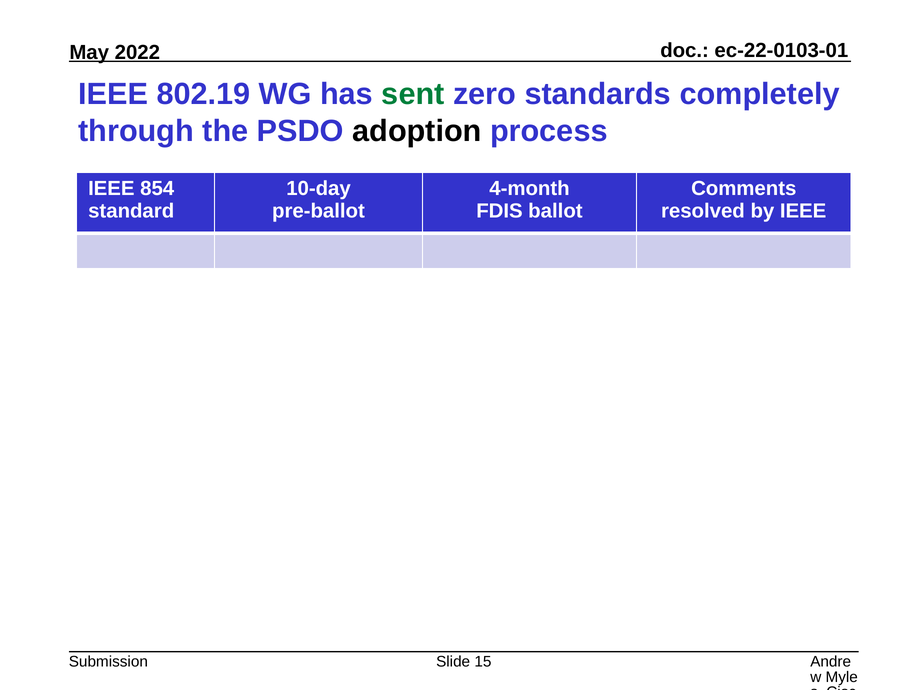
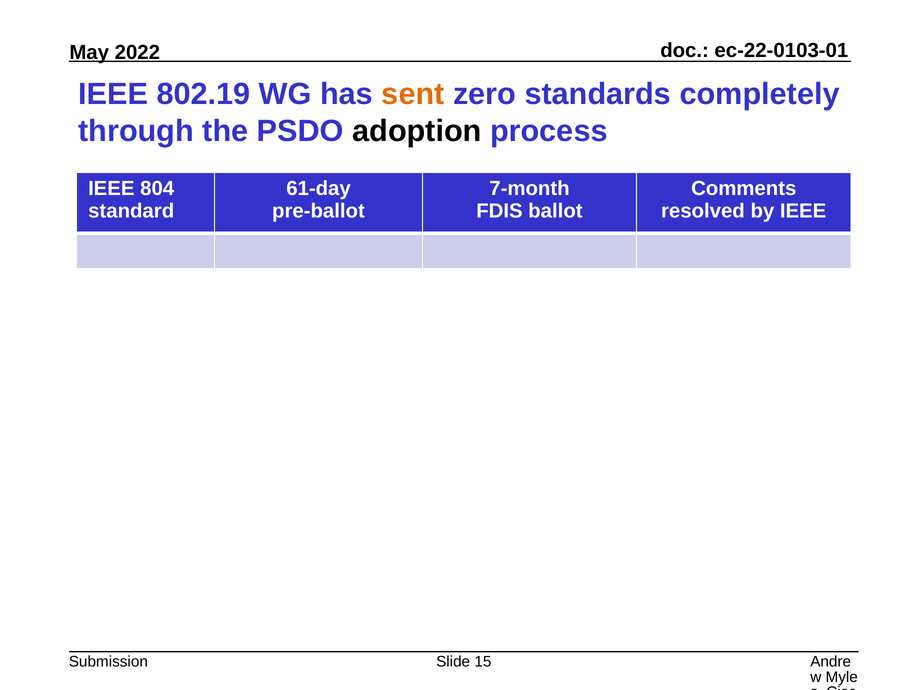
sent colour: green -> orange (413, 94)
854: 854 -> 804 (157, 189)
10-day: 10-day -> 61-day (319, 189)
4-month: 4-month -> 7-month (529, 189)
